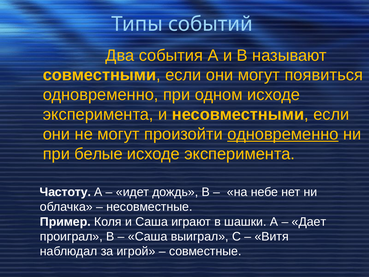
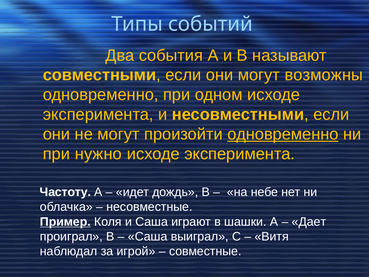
появиться: появиться -> возможны (324, 75)
белые: белые -> нужно (98, 154)
Пример underline: none -> present (65, 222)
